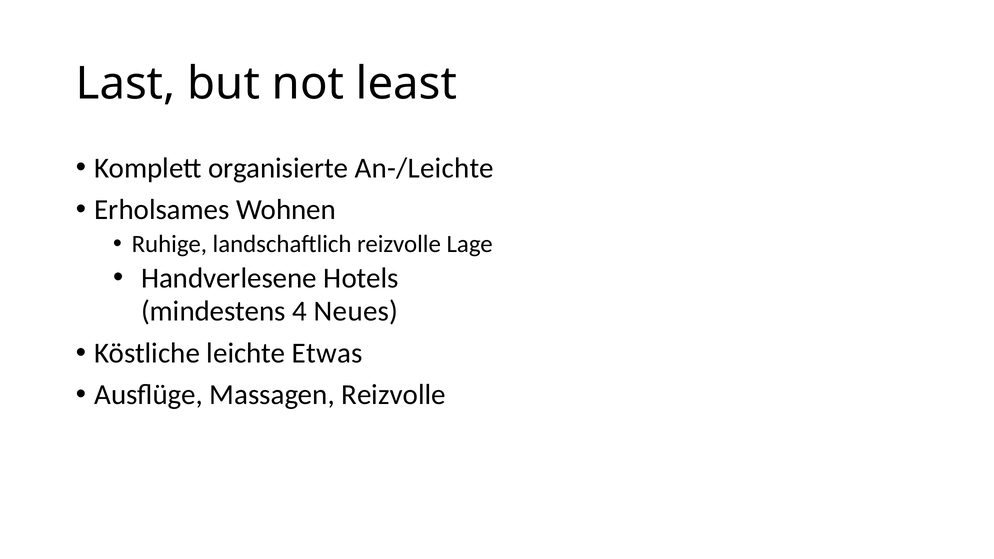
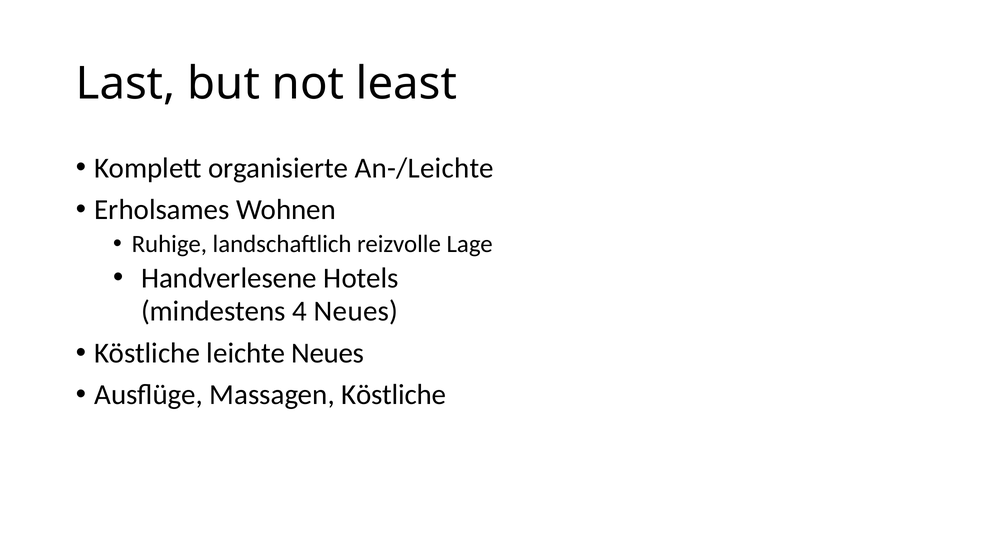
leichte Etwas: Etwas -> Neues (328, 353)
Massagen Reizvolle: Reizvolle -> Köstliche (394, 395)
